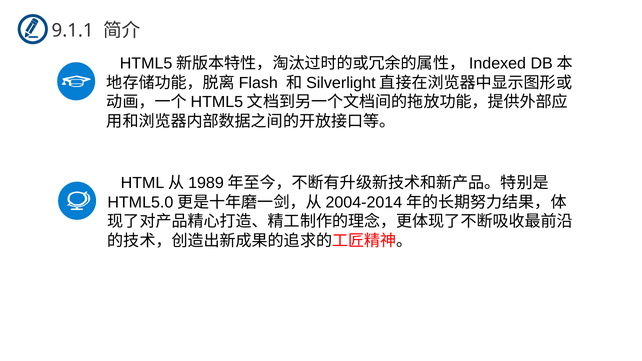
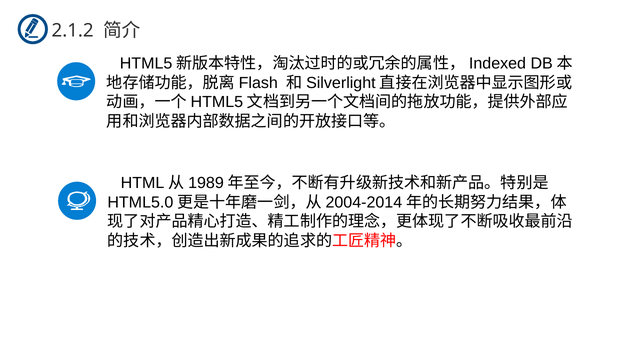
9.1.1: 9.1.1 -> 2.1.2 (73, 31)
